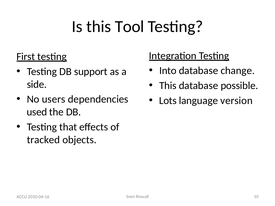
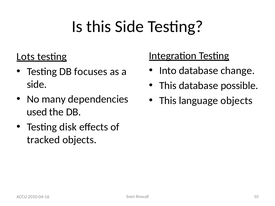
this Tool: Tool -> Side (129, 27)
First: First -> Lots (26, 57)
support: support -> focuses (91, 72)
users: users -> many (54, 99)
Lots: Lots -> This (168, 101)
language version: version -> objects (236, 101)
that: that -> disk (68, 127)
